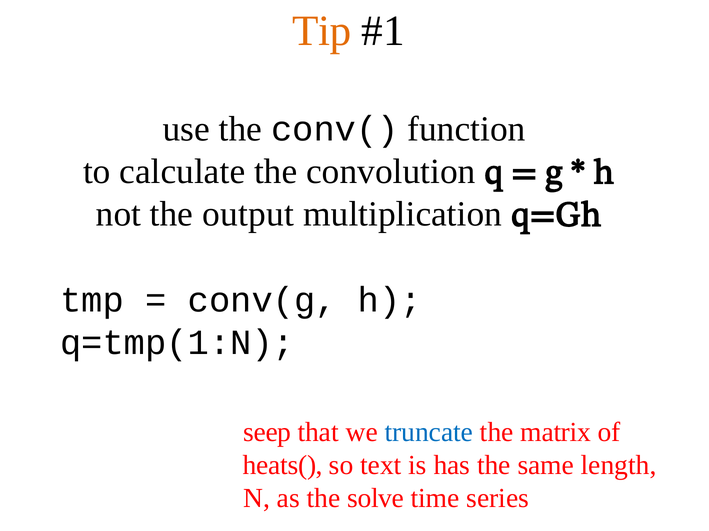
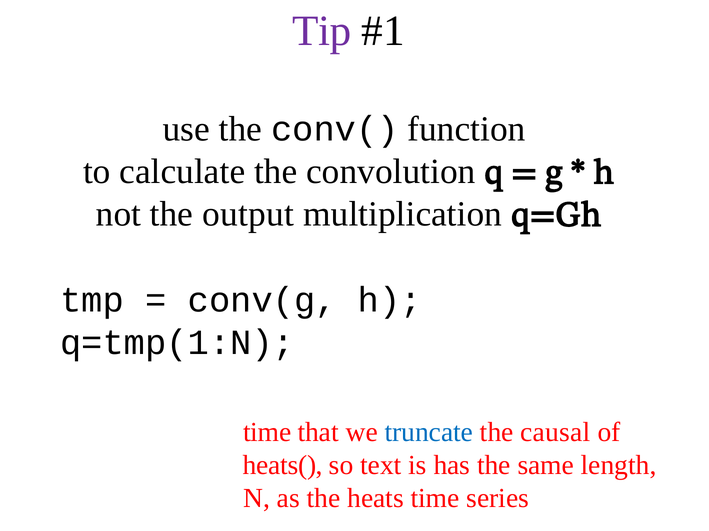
Tip colour: orange -> purple (322, 31)
seep: seep -> time (267, 433)
matrix: matrix -> causal (555, 433)
solve: solve -> heats (376, 499)
